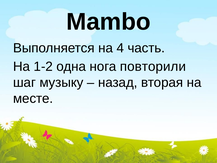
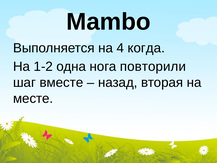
часть: часть -> когда (146, 48)
музыку: музыку -> вместе (61, 82)
